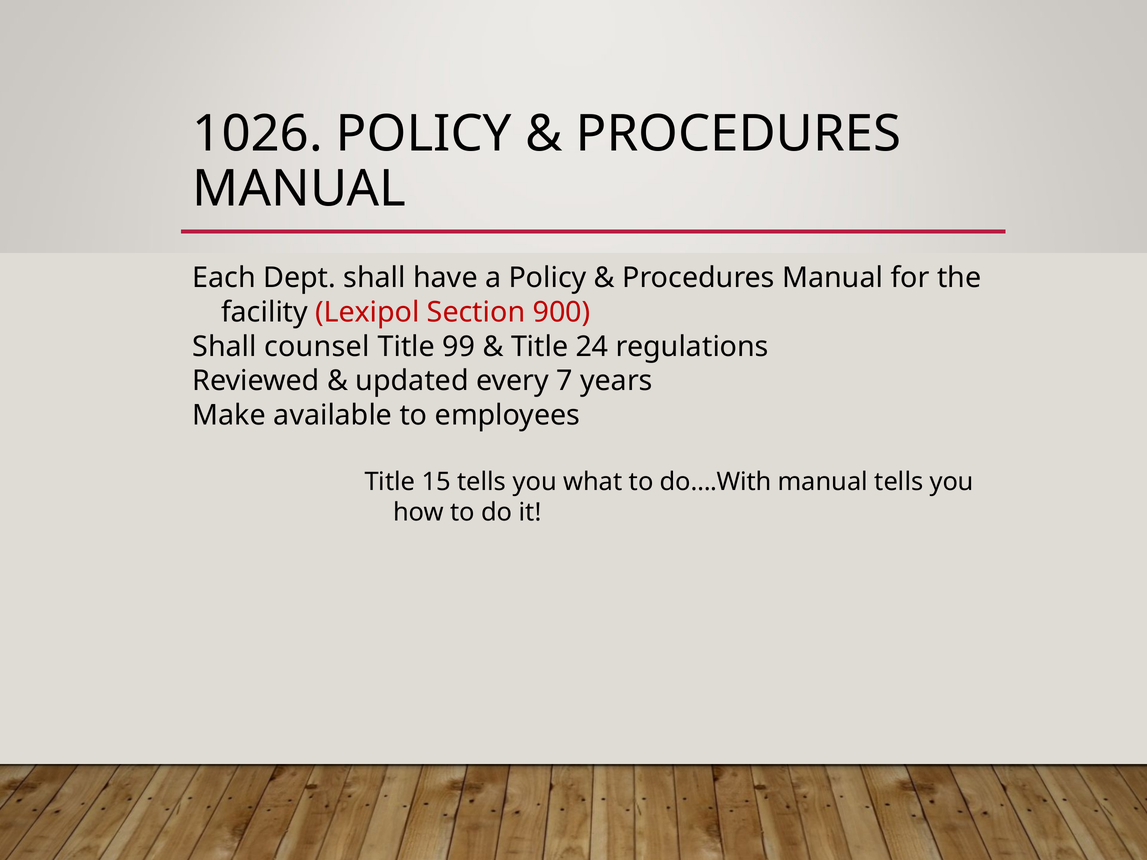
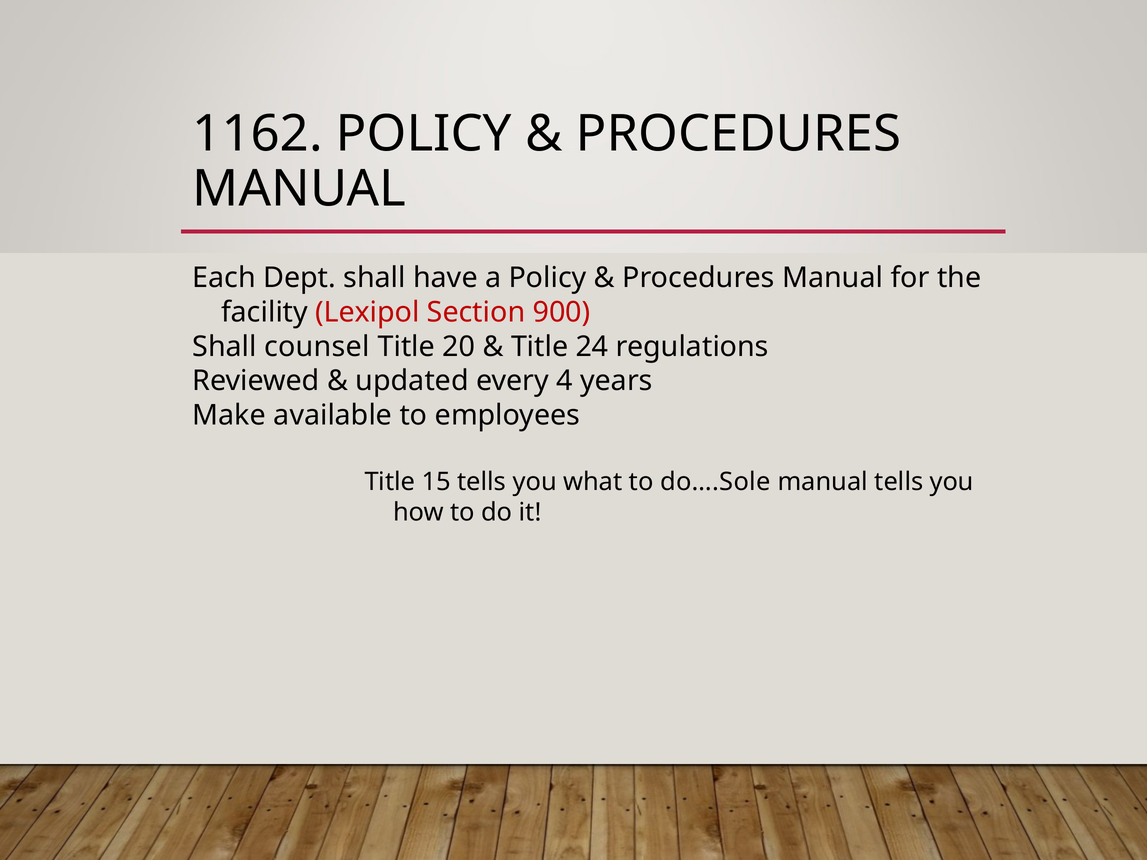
1026: 1026 -> 1162 (258, 134)
99: 99 -> 20 (459, 347)
7: 7 -> 4 (565, 381)
do….With: do….With -> do….Sole (715, 482)
